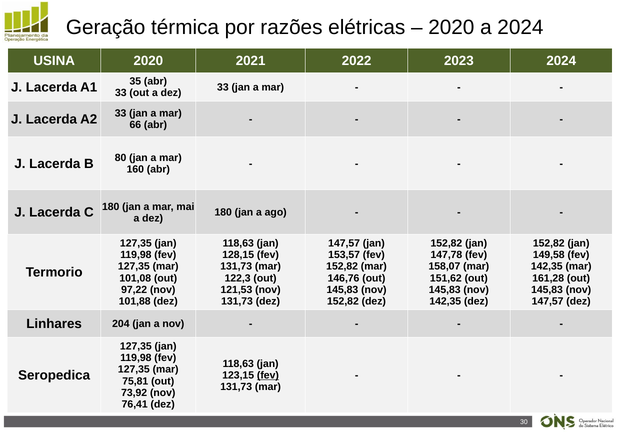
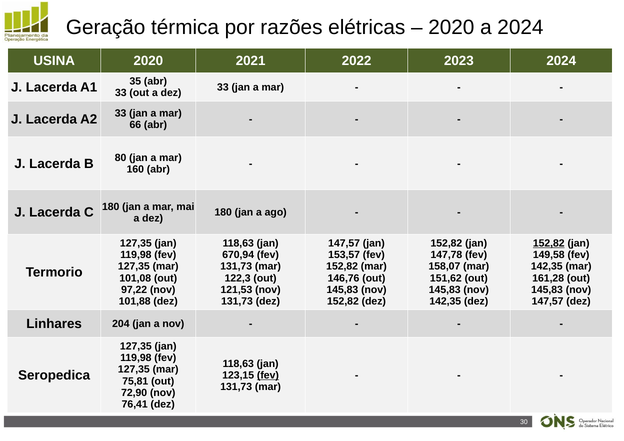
152,82 underline: none -> present (549, 243)
128,15: 128,15 -> 670,94 (238, 255)
73,92: 73,92 -> 72,90 (134, 393)
